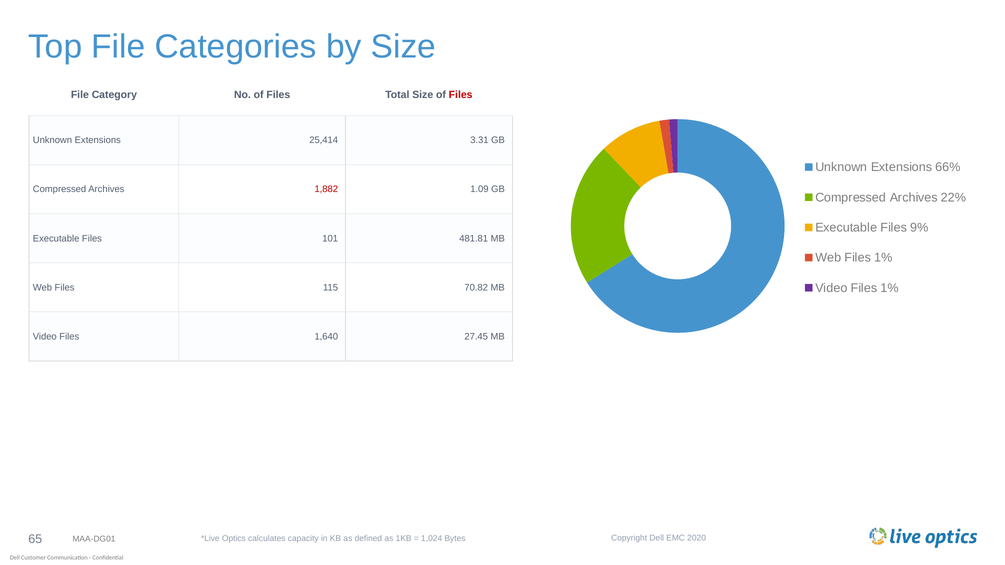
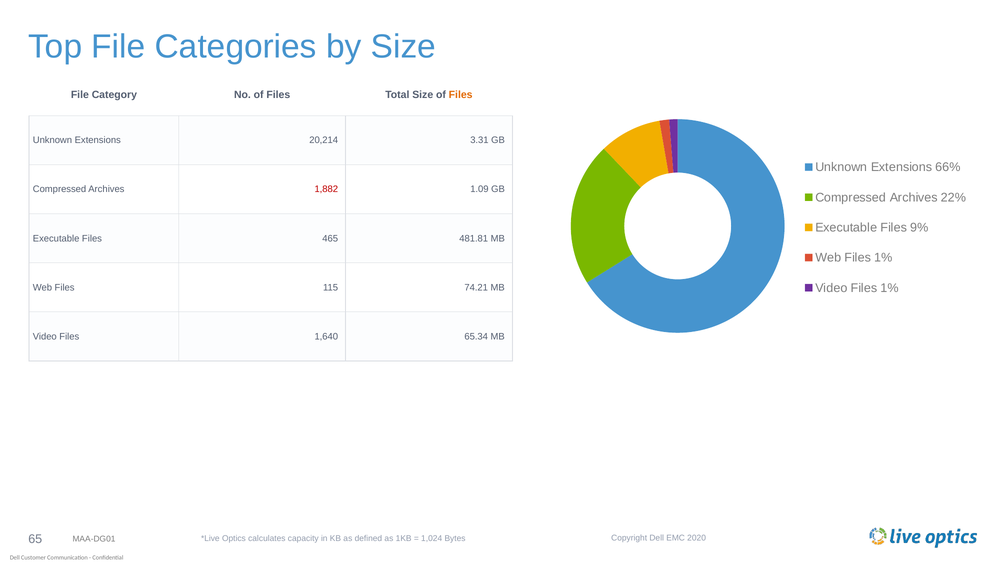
Files colour: red -> orange (461, 95)
25,414: 25,414 -> 20,214 (324, 140)
101: 101 -> 465 (330, 239)
70.82: 70.82 -> 74.21 (476, 288)
27.45: 27.45 -> 65.34 (476, 337)
